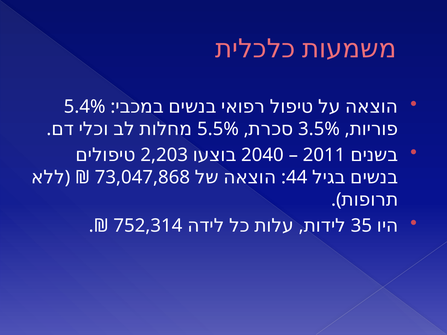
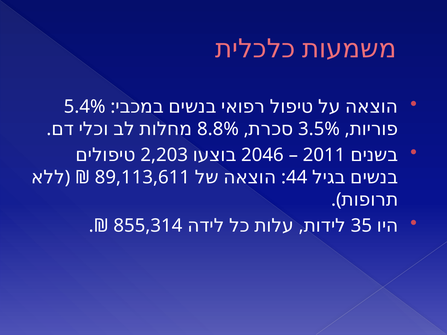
5.5%: 5.5% -> 8.8% (218, 129)
2040: 2040 -> 2046 (263, 155)
73,047,868: 73,047,868 -> 89,113,611 (142, 177)
752,314: 752,314 -> 855,314 (148, 226)
